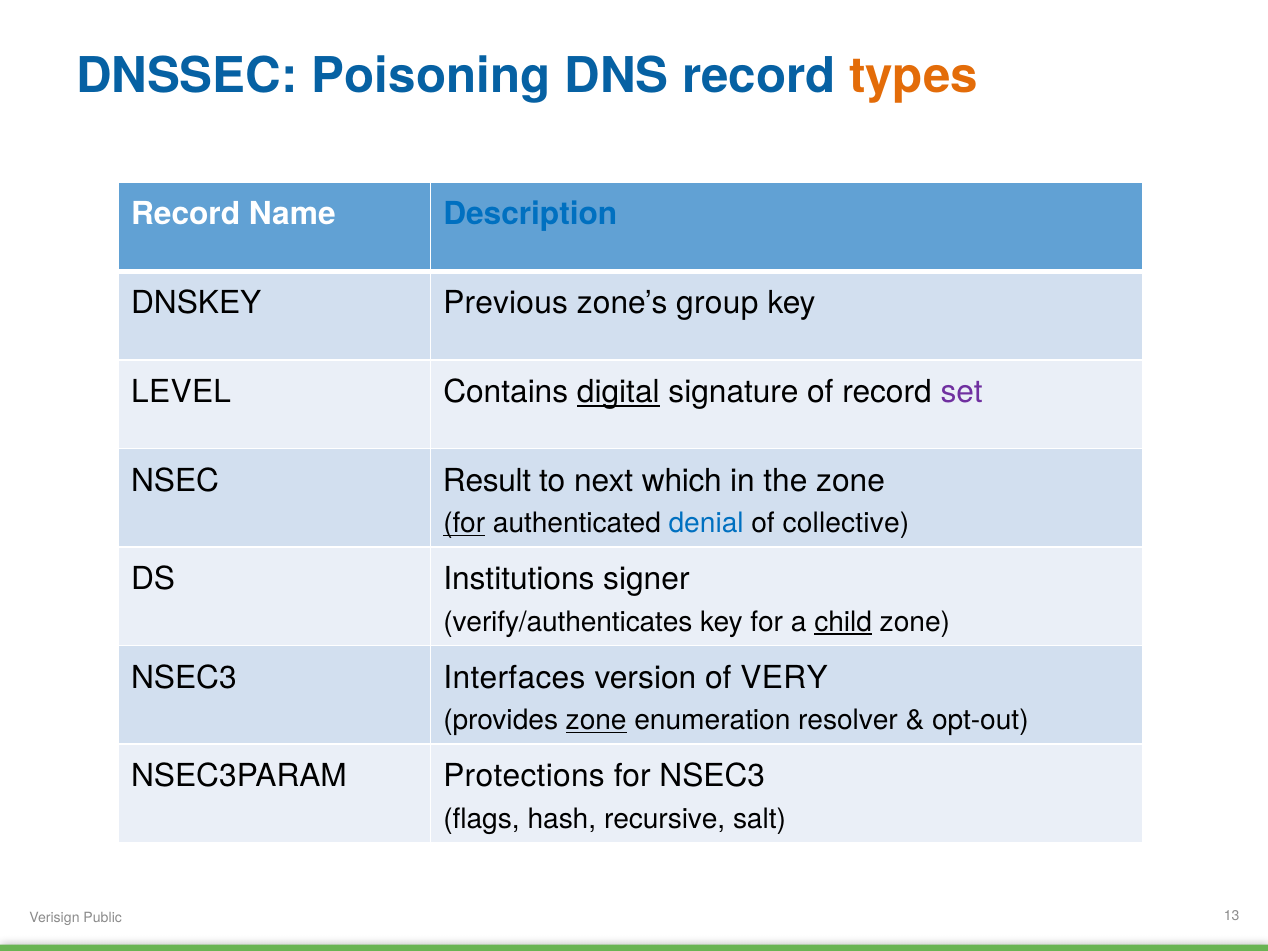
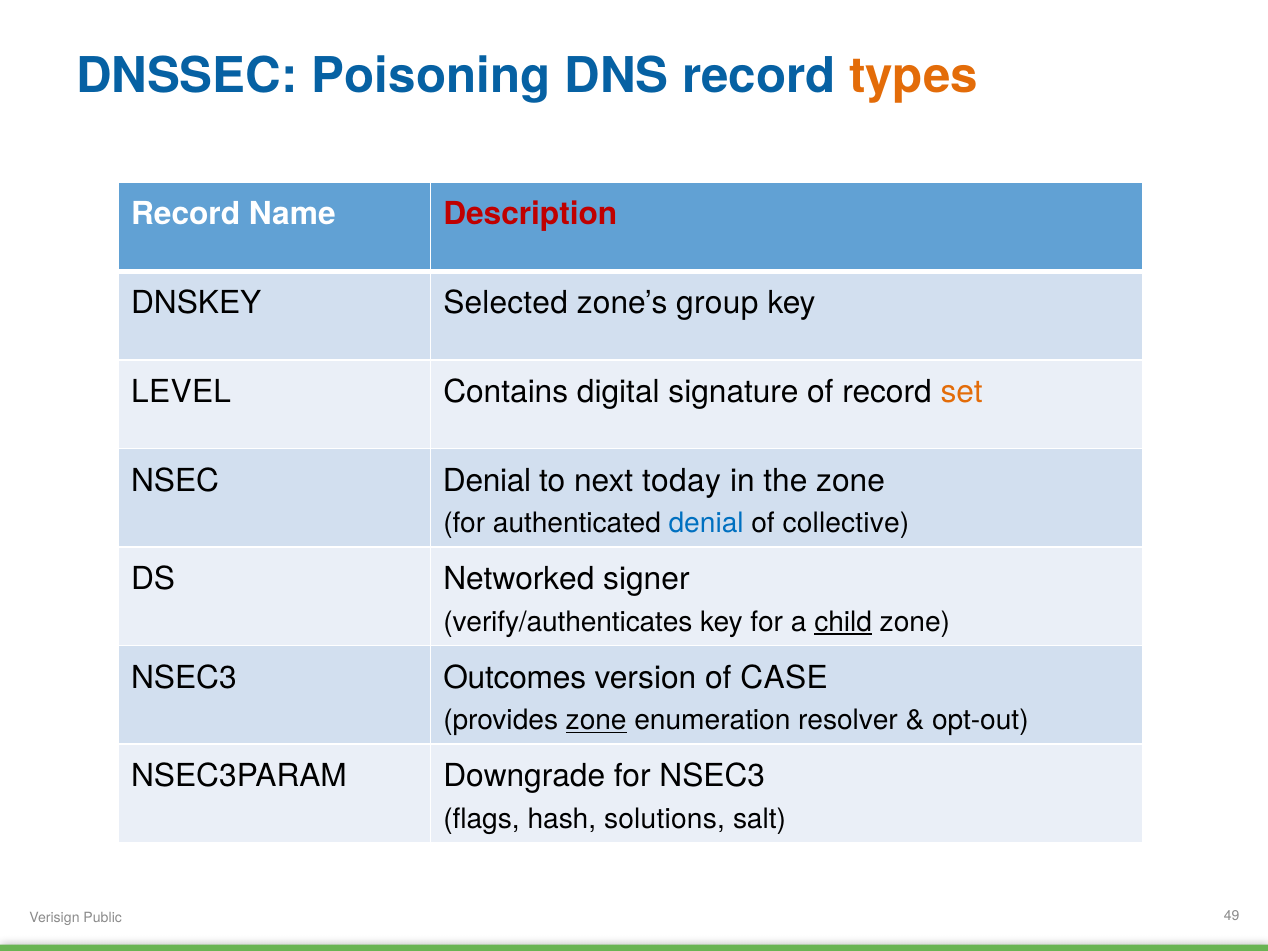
Description colour: blue -> red (530, 214)
Previous: Previous -> Selected (506, 303)
digital underline: present -> none (618, 392)
set colour: purple -> orange (962, 392)
NSEC Result: Result -> Denial (487, 481)
which: which -> today (681, 481)
for underline: present -> none (464, 523)
Institutions: Institutions -> Networked (519, 579)
Interfaces: Interfaces -> Outcomes (515, 678)
VERY: VERY -> CASE (784, 678)
Protections: Protections -> Downgrade (524, 776)
recursive: recursive -> solutions (665, 819)
13: 13 -> 49 (1232, 916)
